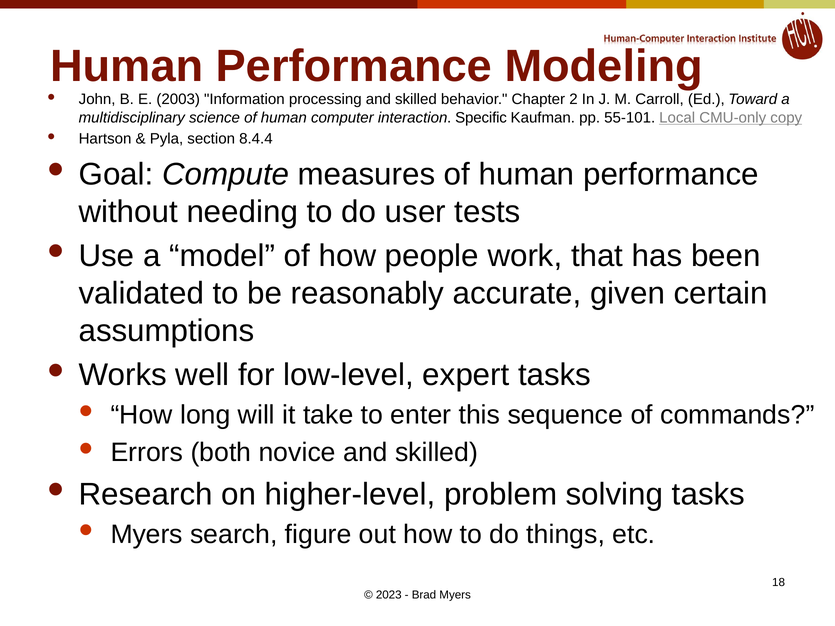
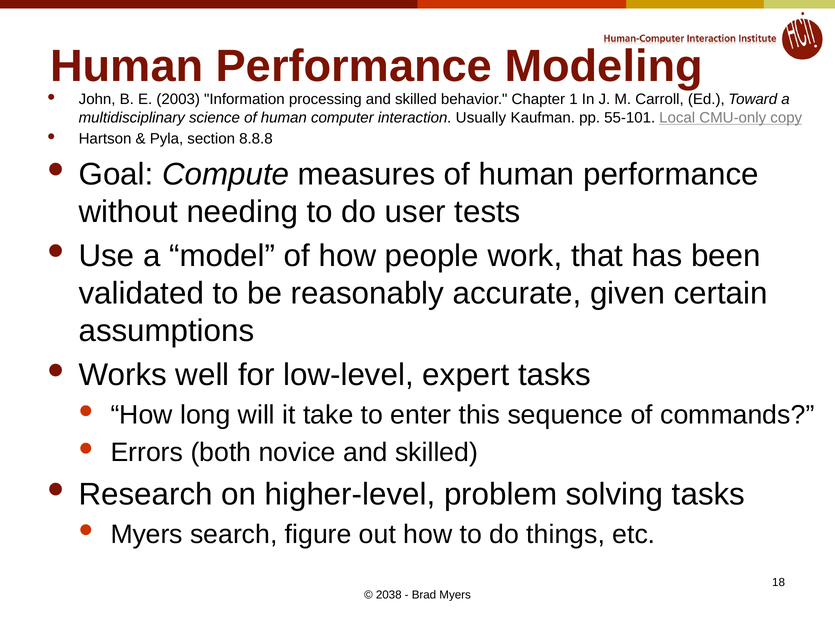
2: 2 -> 1 (573, 99)
Specific: Specific -> Usually (481, 118)
8.4.4: 8.4.4 -> 8.8.8 (256, 139)
2023: 2023 -> 2038 (389, 595)
